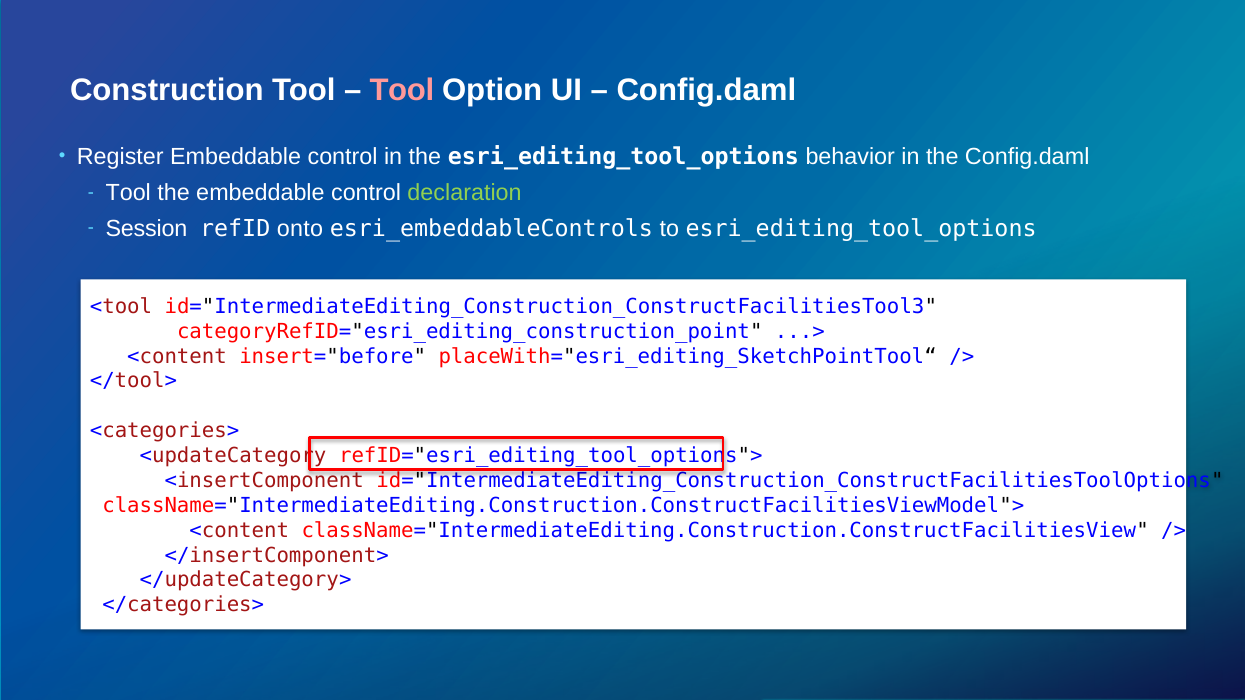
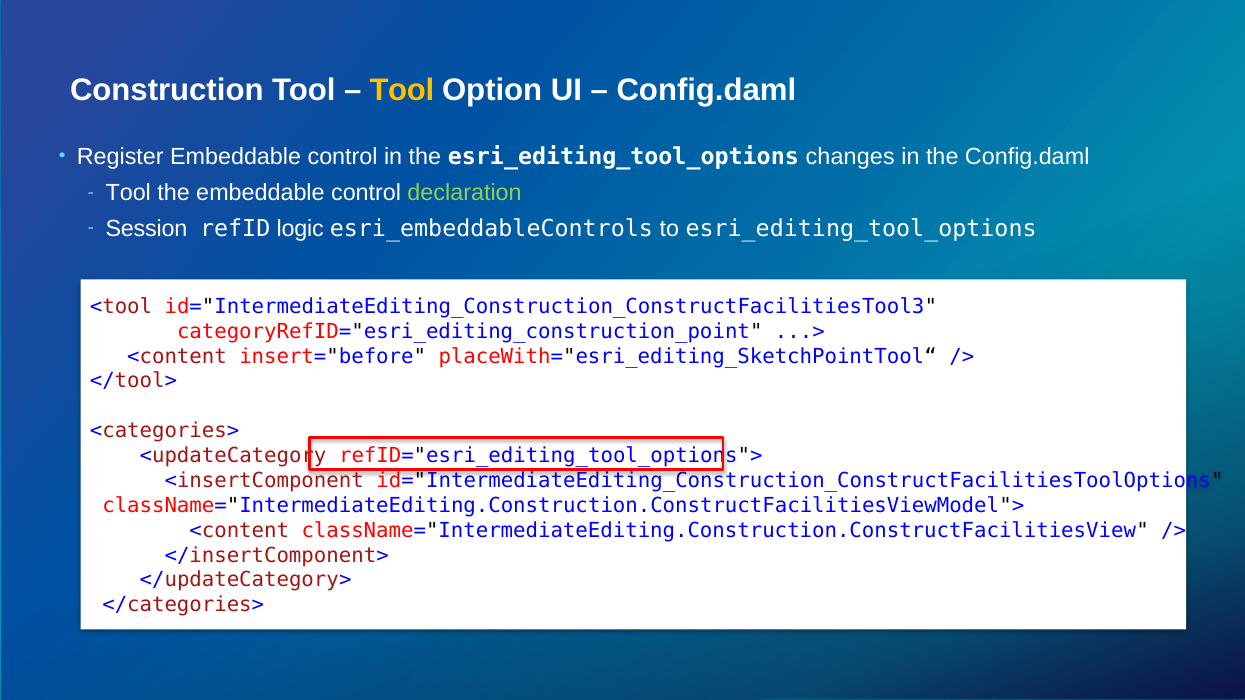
Tool colour: pink -> yellow (402, 91)
behavior: behavior -> changes (850, 157)
onto: onto -> logic (300, 228)
